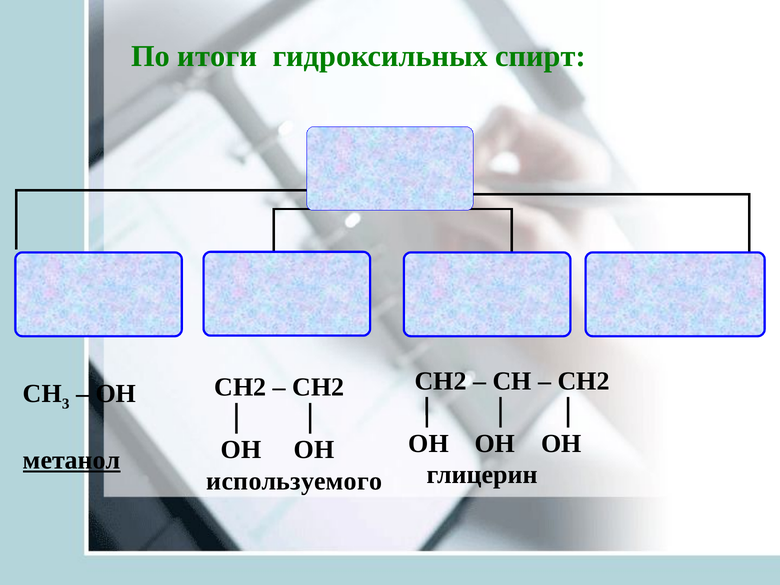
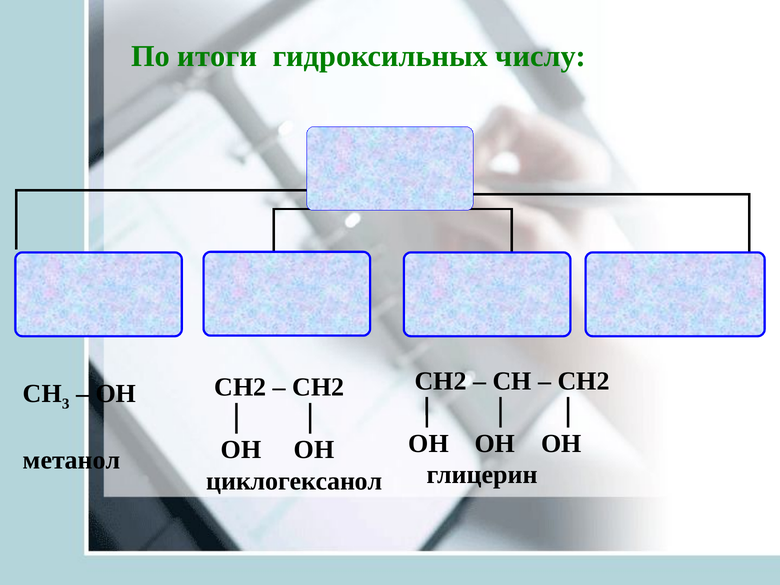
спирт: спирт -> числу (541, 56)
метанол underline: present -> none (72, 460)
используемого: используемого -> циклогексанол (294, 481)
